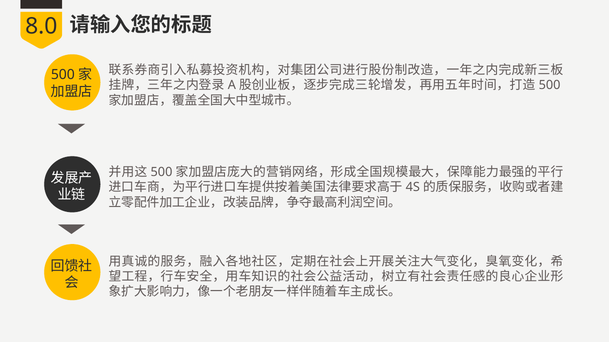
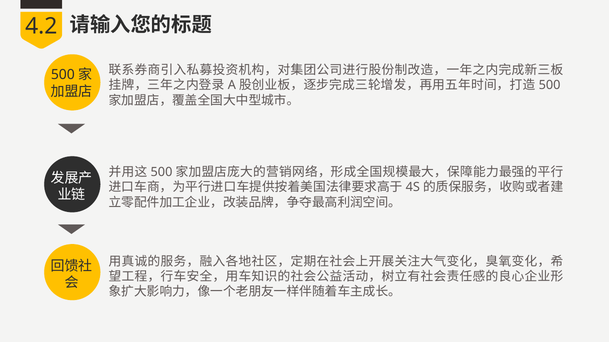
8.0: 8.0 -> 4.2 (41, 26)
